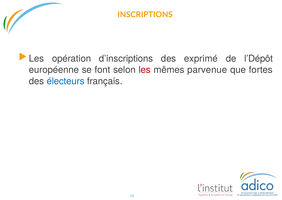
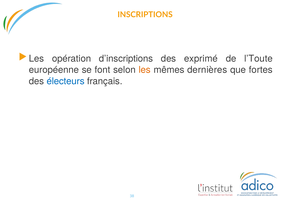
l’Dépôt: l’Dépôt -> l’Toute (258, 58)
les colour: red -> orange (145, 70)
parvenue: parvenue -> dernières (207, 70)
